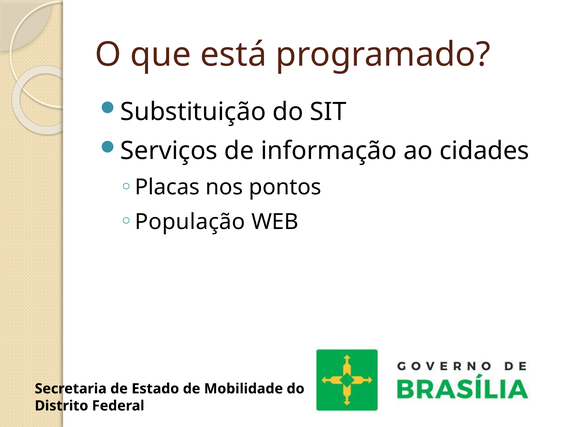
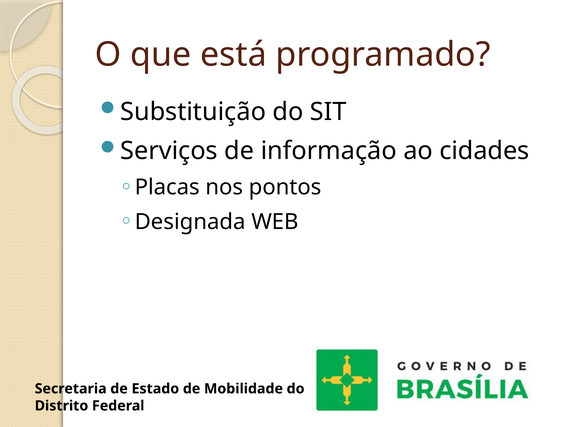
População: População -> Designada (190, 222)
